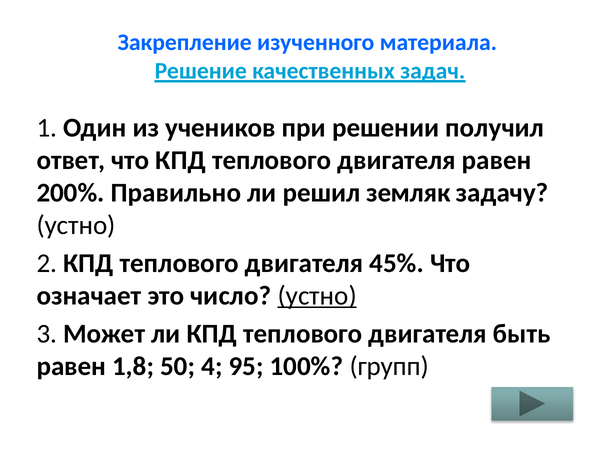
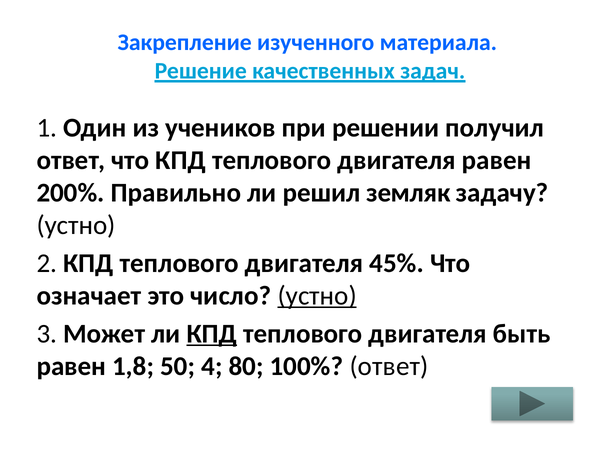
КПД underline: none -> present (212, 334)
95: 95 -> 80 (246, 366)
100% групп: групп -> ответ (389, 366)
